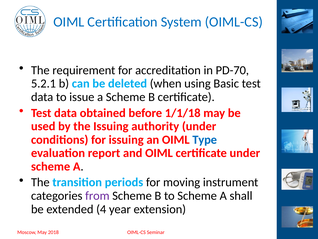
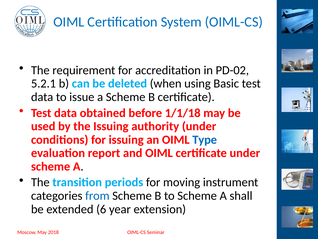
PD-70: PD-70 -> PD-02 (232, 70)
from colour: purple -> blue (97, 195)
4: 4 -> 6 (101, 209)
